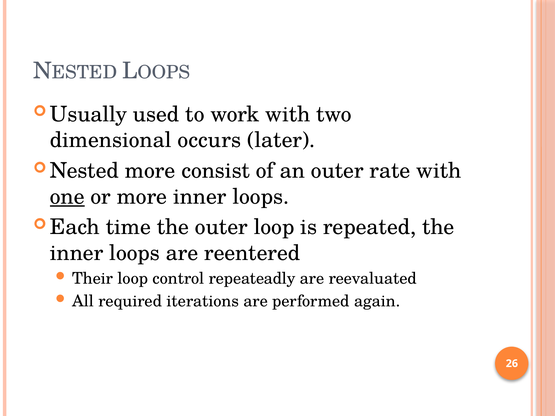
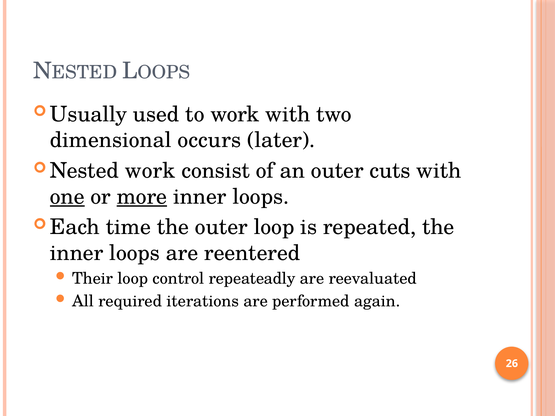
more: more -> work (150, 171)
rate: rate -> cuts (390, 171)
more underline: none -> present (142, 197)
